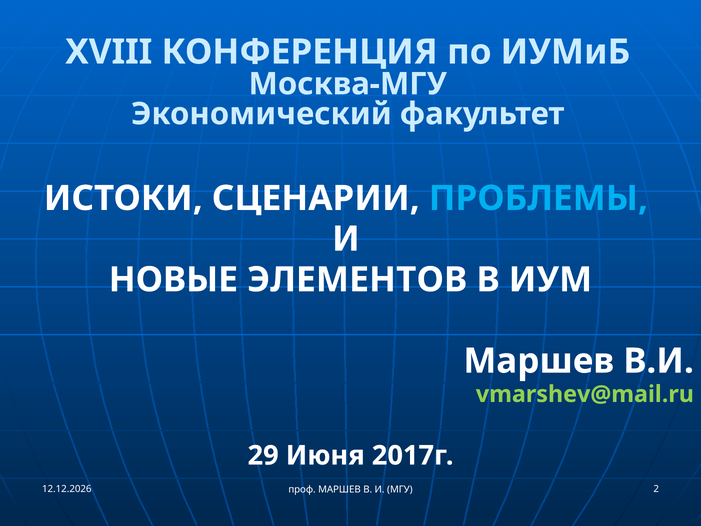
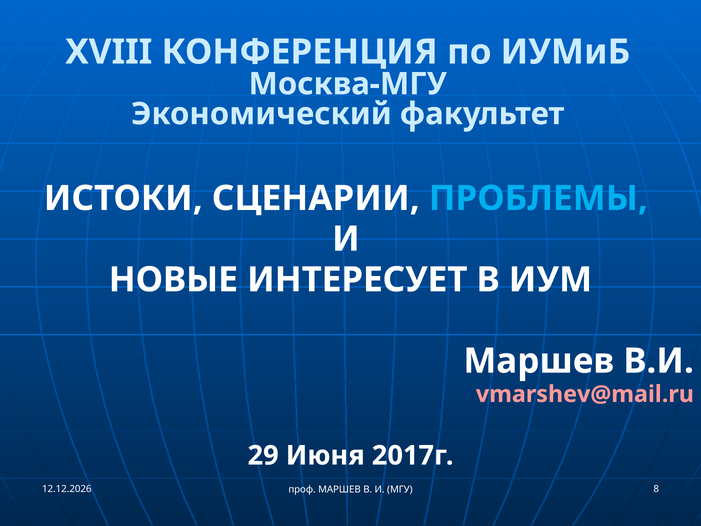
ЭЛЕМЕНТОВ: ЭЛЕМЕНТОВ -> ИНТЕРЕСУЕТ (357, 280)
vmarshev@mail.ru colour: light green -> pink (585, 394)
2: 2 -> 8 (656, 489)
